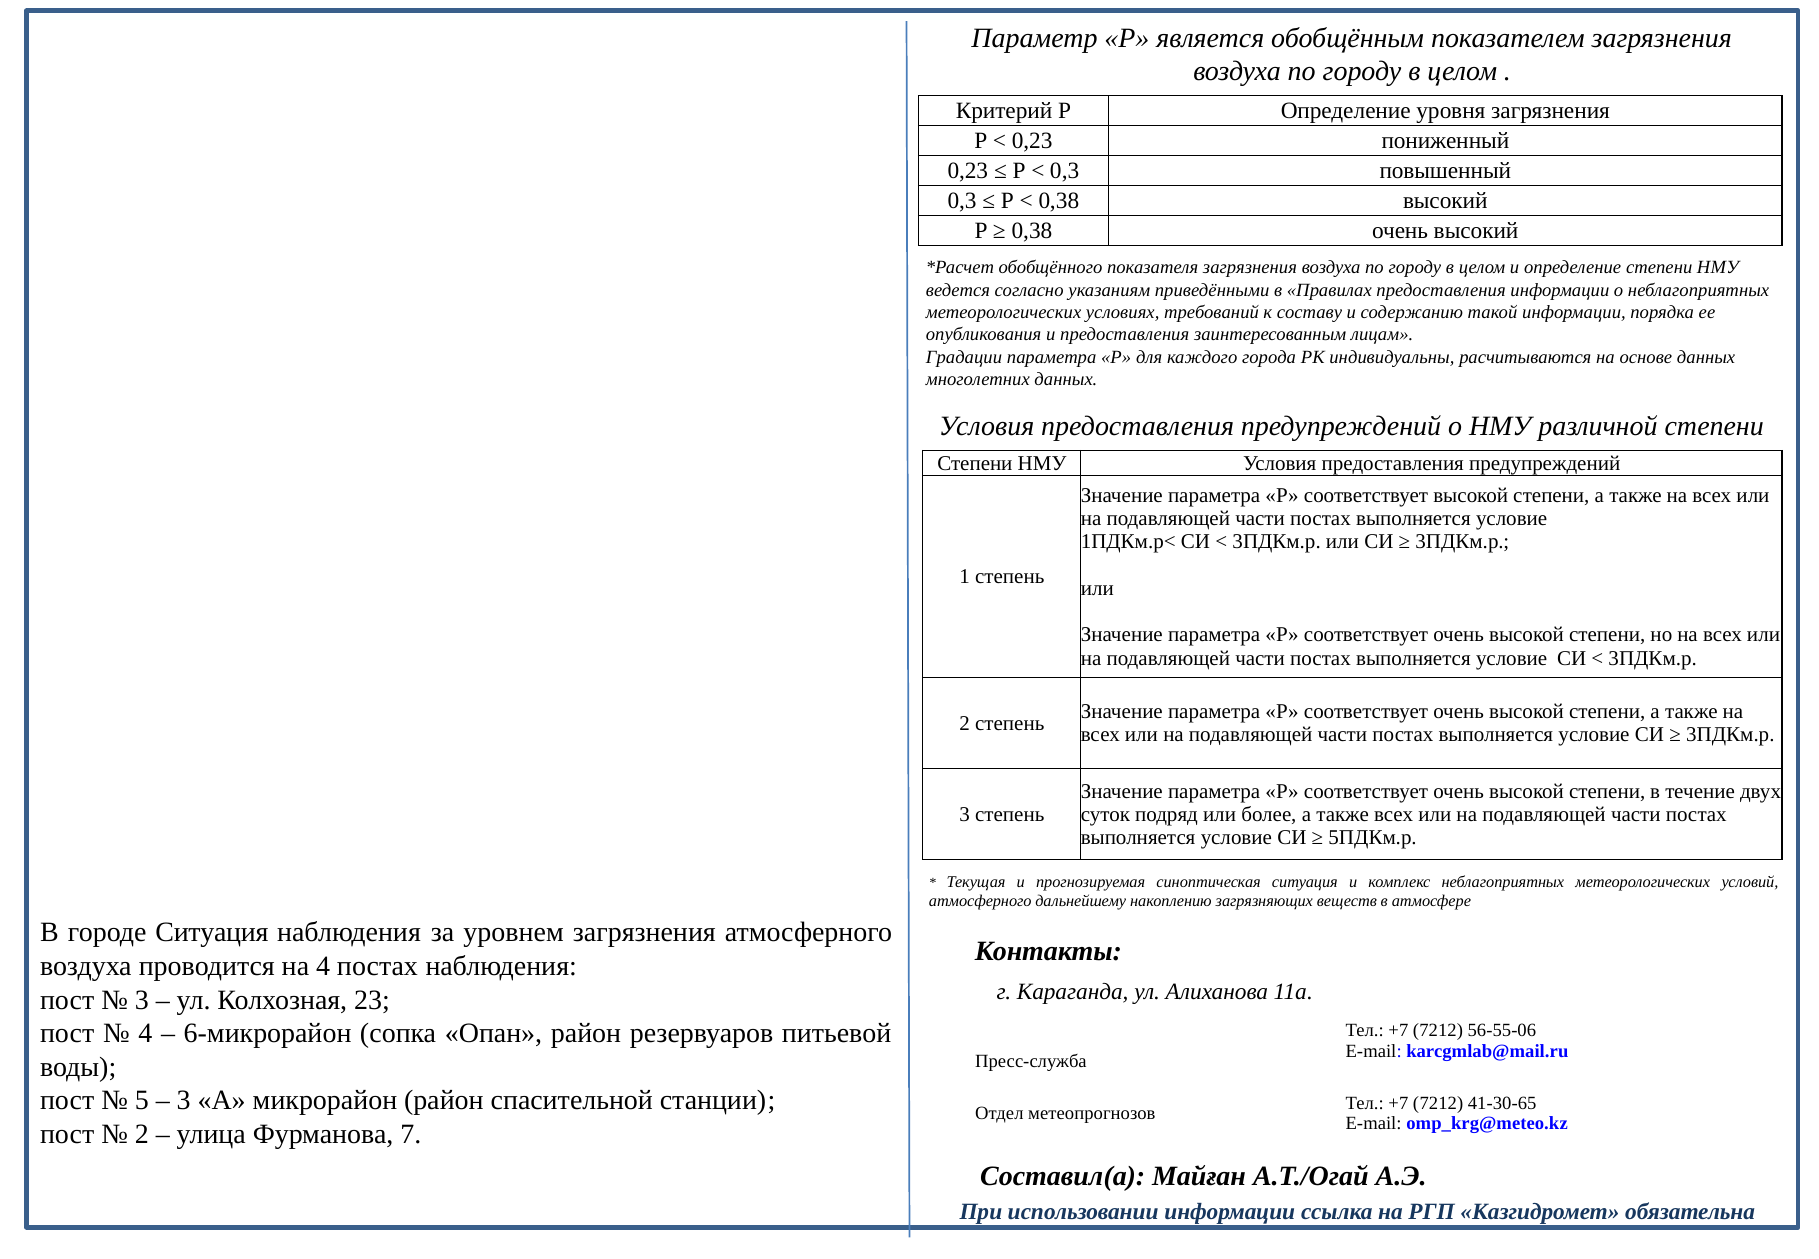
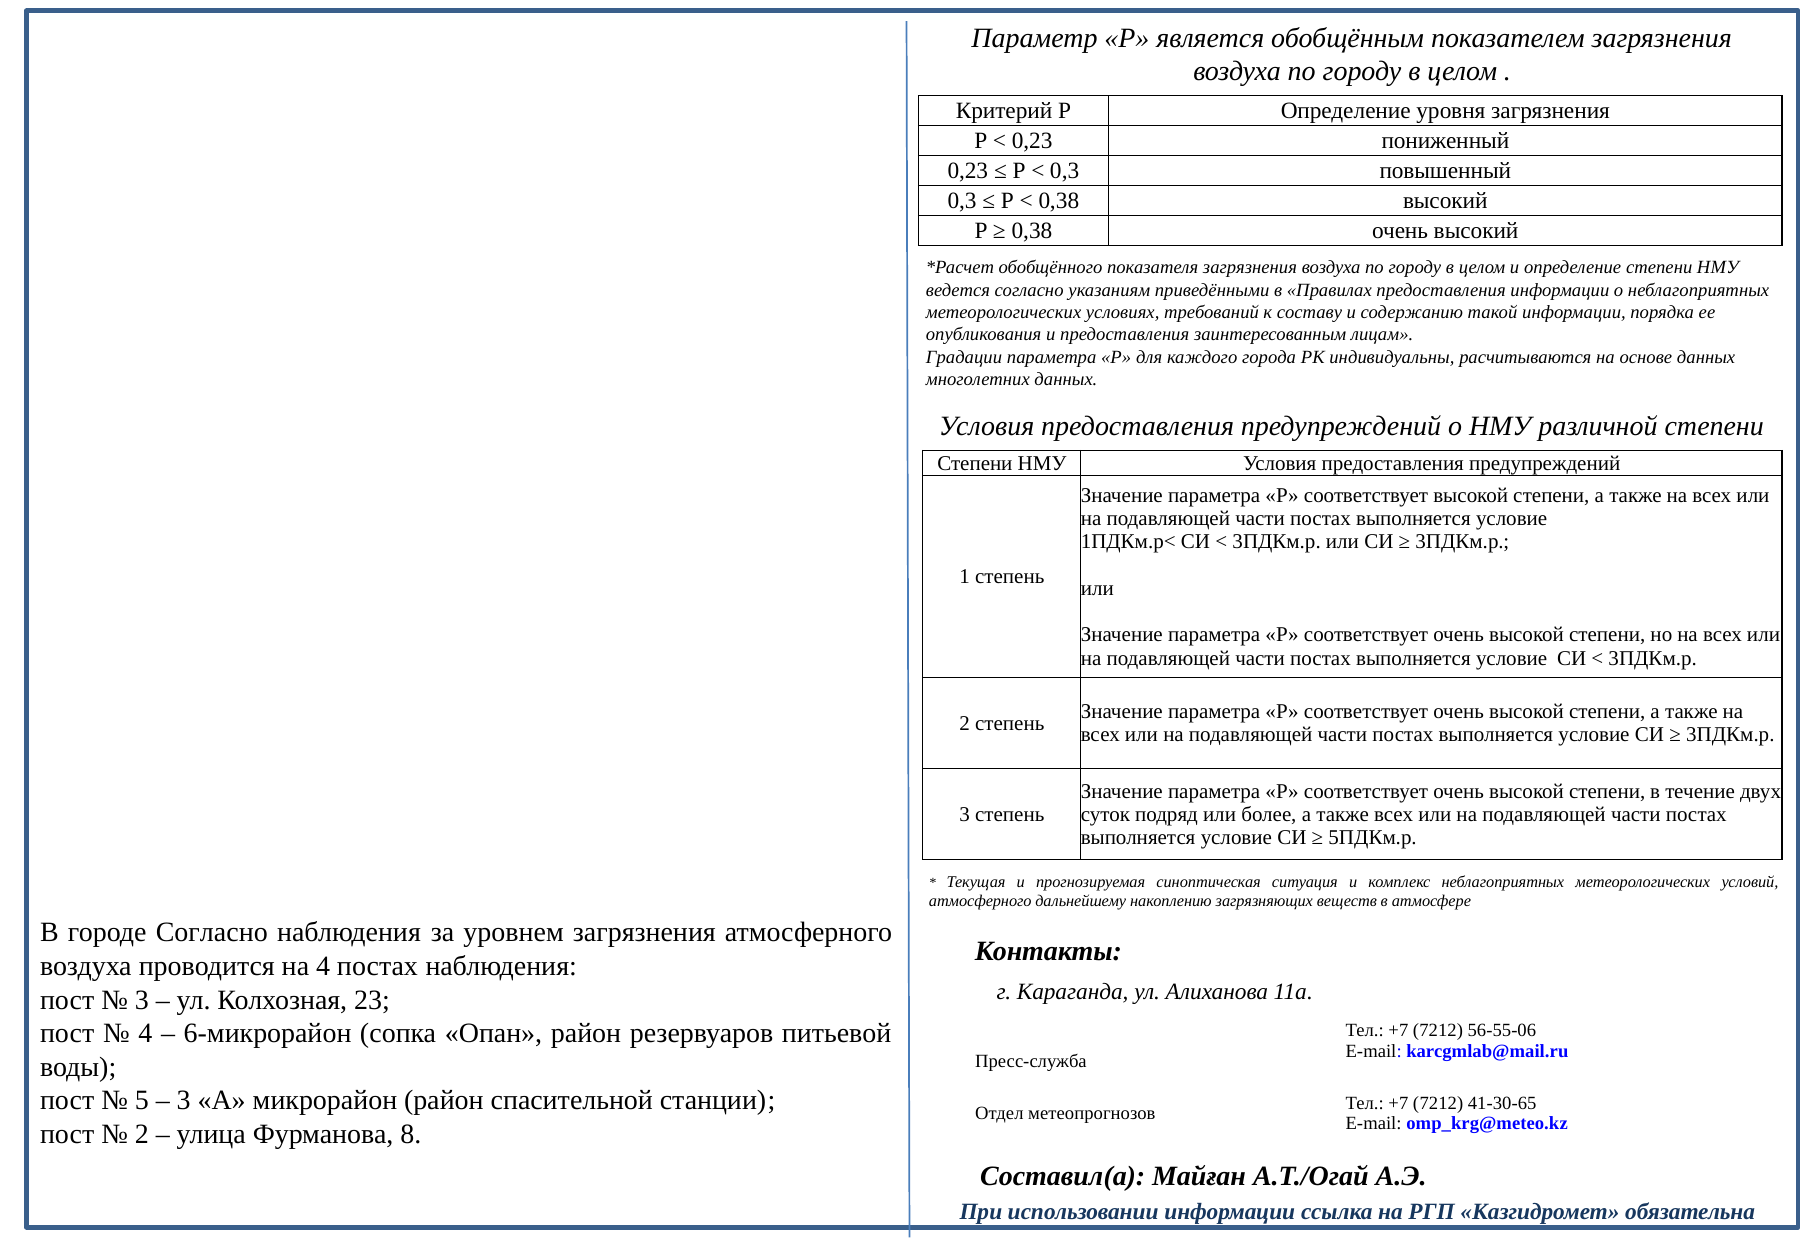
городе Ситуация: Ситуация -> Согласно (212, 933)
7: 7 -> 8 (411, 1134)
